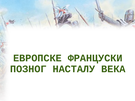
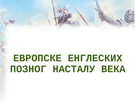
ФРАНЦУСКИ: ФРАНЦУСКИ -> ЕНГЛЕСКИХ (95, 58)
